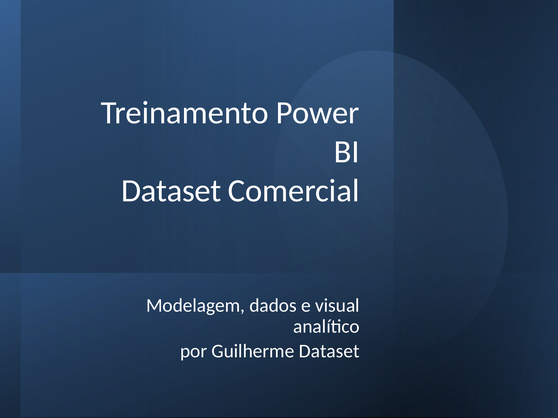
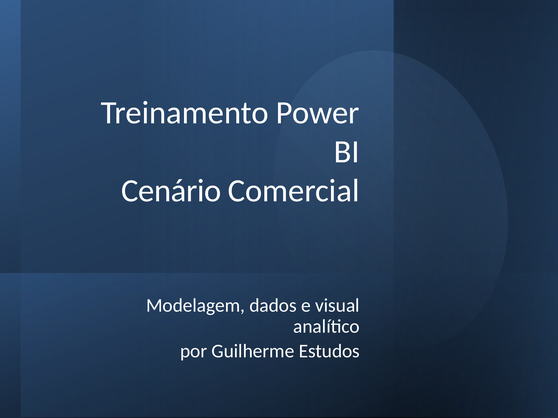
Dataset: Dataset -> Cenário (171, 191)
Guilherme Dataset: Dataset -> Estudos (329, 352)
